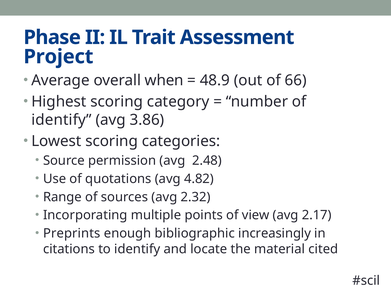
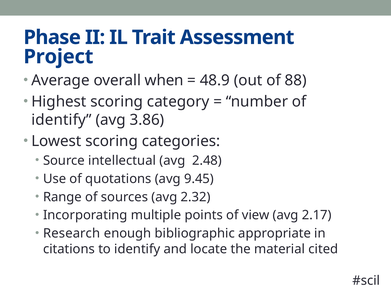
66: 66 -> 88 (296, 81)
permission: permission -> intellectual (122, 161)
4.82: 4.82 -> 9.45 (199, 179)
Preprints: Preprints -> Research (72, 234)
increasingly: increasingly -> appropriate (275, 234)
